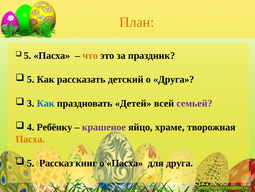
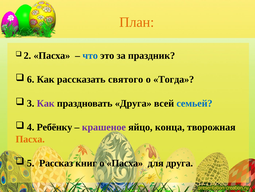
5: 5 -> 2 (27, 55)
что colour: orange -> blue (90, 55)
5: 5 -> 6 (31, 79)
детский: детский -> святого (126, 79)
о Друга: Друга -> Тогда (174, 79)
Как colour: blue -> purple (46, 103)
праздновать Детей: Детей -> Друга (133, 103)
семьей colour: purple -> blue (194, 103)
храме: храме -> конца (170, 127)
